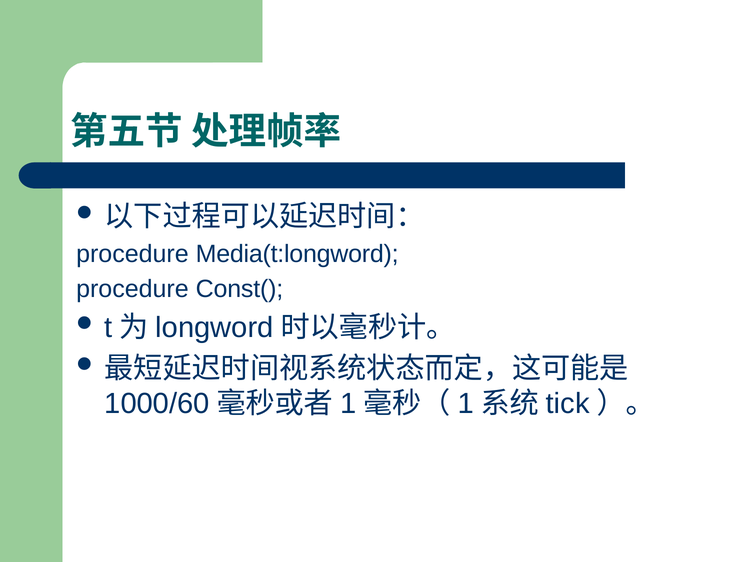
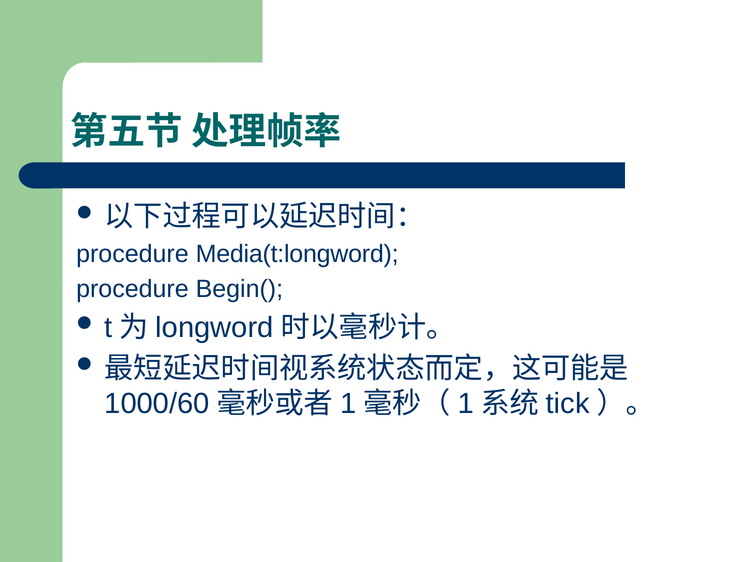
Const(: Const( -> Begin( (239, 289)
